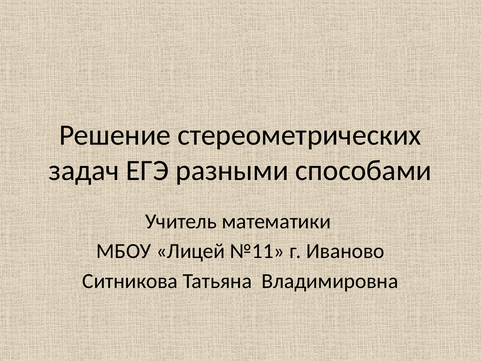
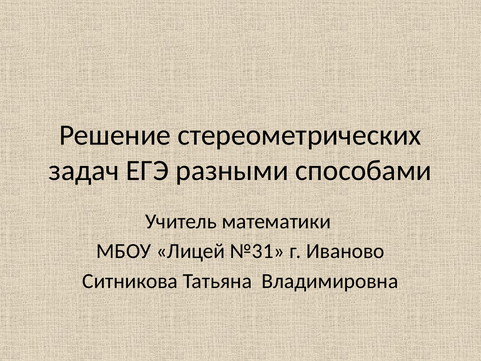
№11: №11 -> №31 (257, 251)
